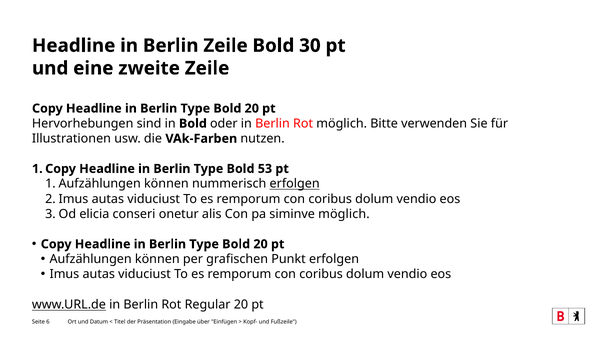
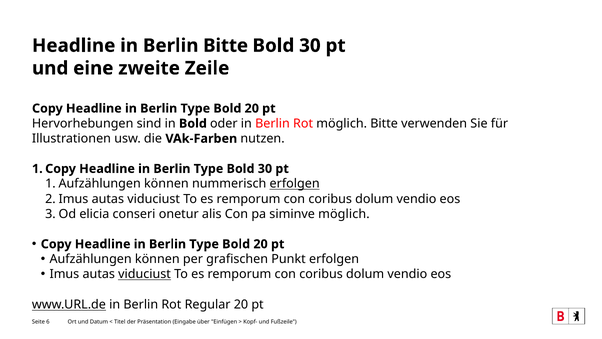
Berlin Zeile: Zeile -> Bitte (226, 46)
Type Bold 53: 53 -> 30 (265, 169)
viduciust underline: none -> present (145, 274)
